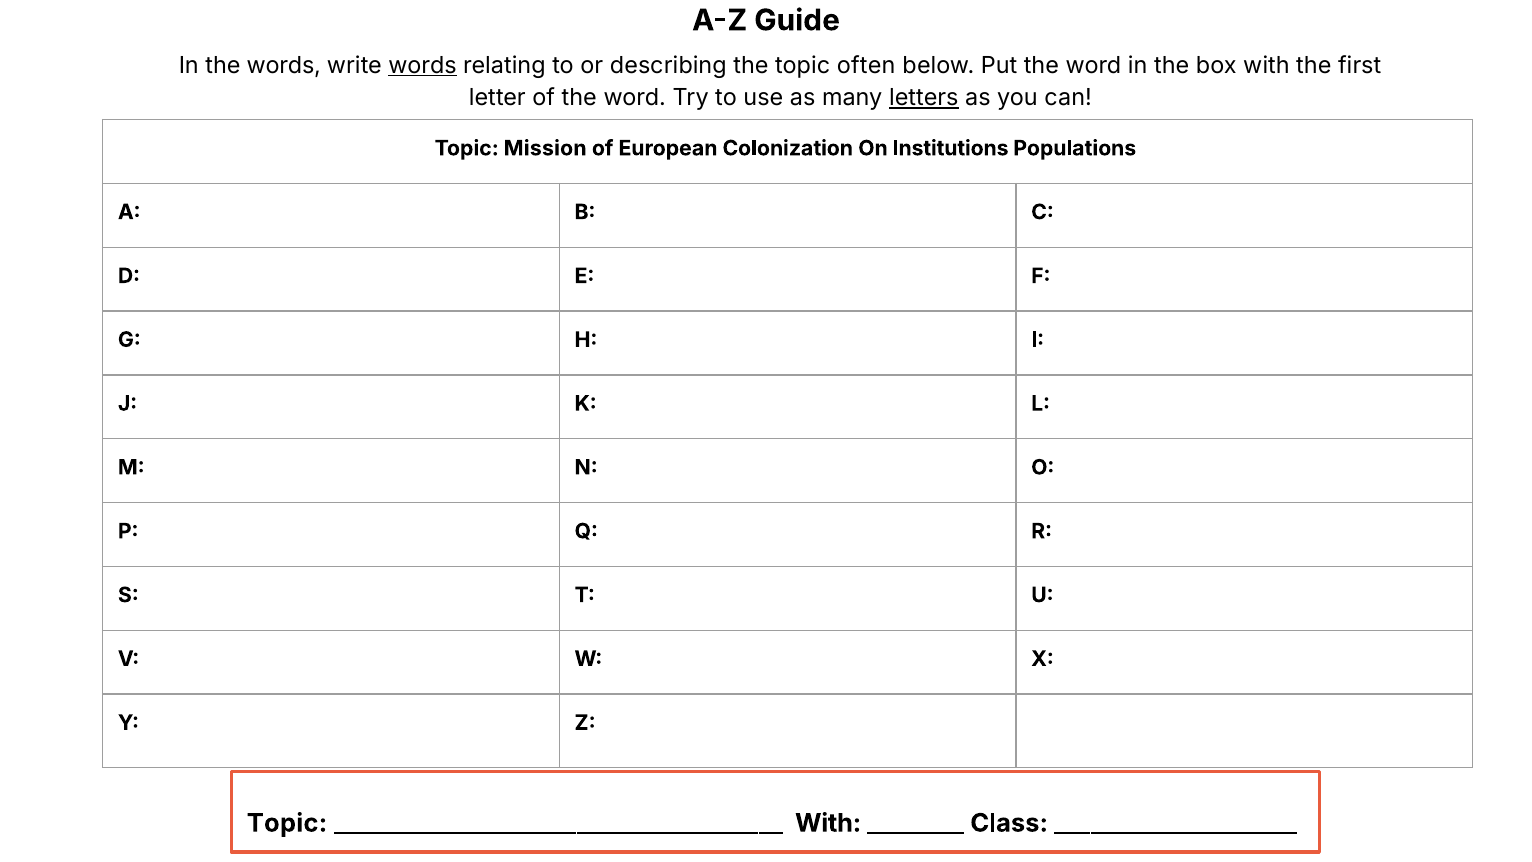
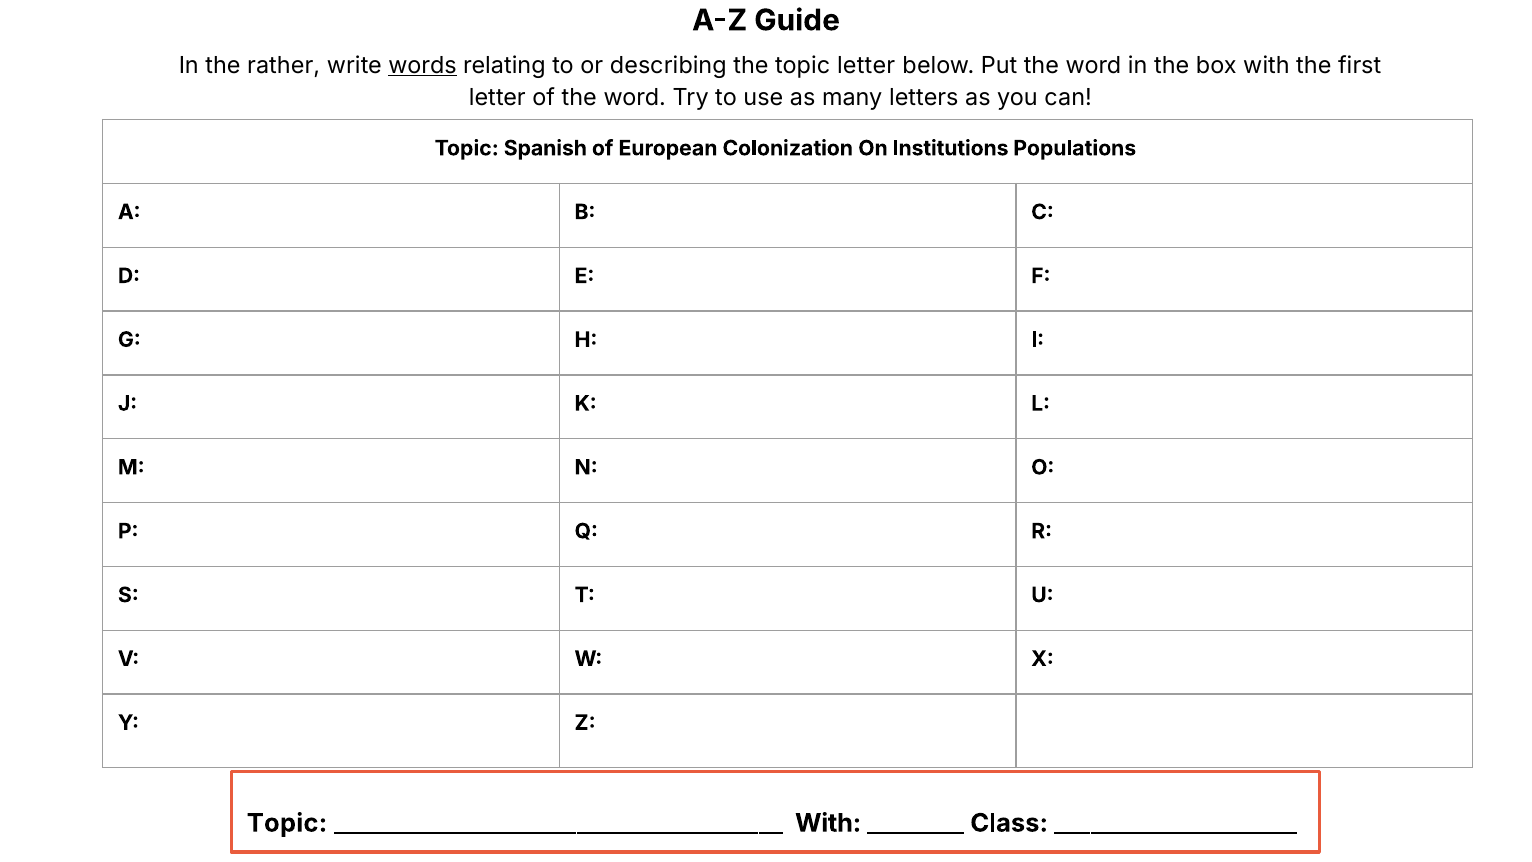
the words: words -> rather (284, 66)
topic often: often -> letter (866, 66)
letters underline: present -> none (924, 98)
Mission: Mission -> Spanish (545, 148)
